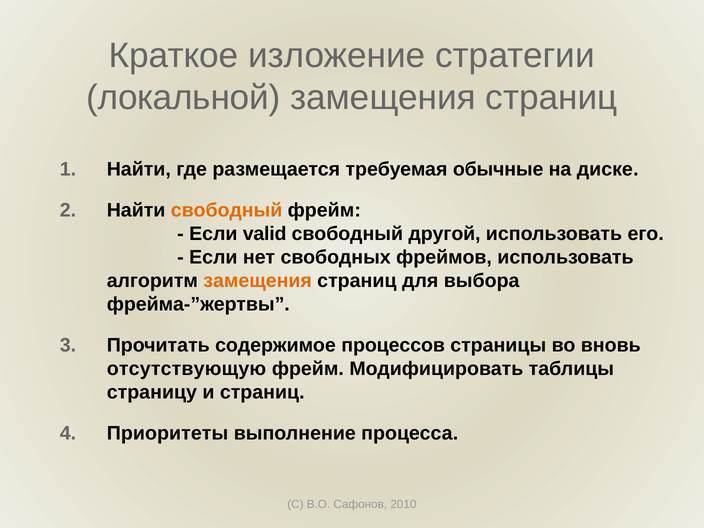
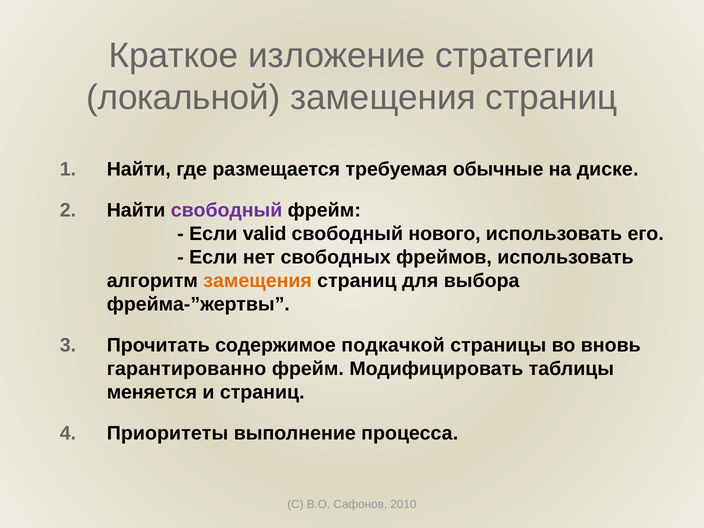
свободный colour: orange -> purple (227, 210)
другой: другой -> нового (445, 234)
процессов: процессов -> подкачкой (393, 345)
отсутствующую: отсутствующую -> гарантированно (187, 369)
страницу: страницу -> меняется (152, 392)
